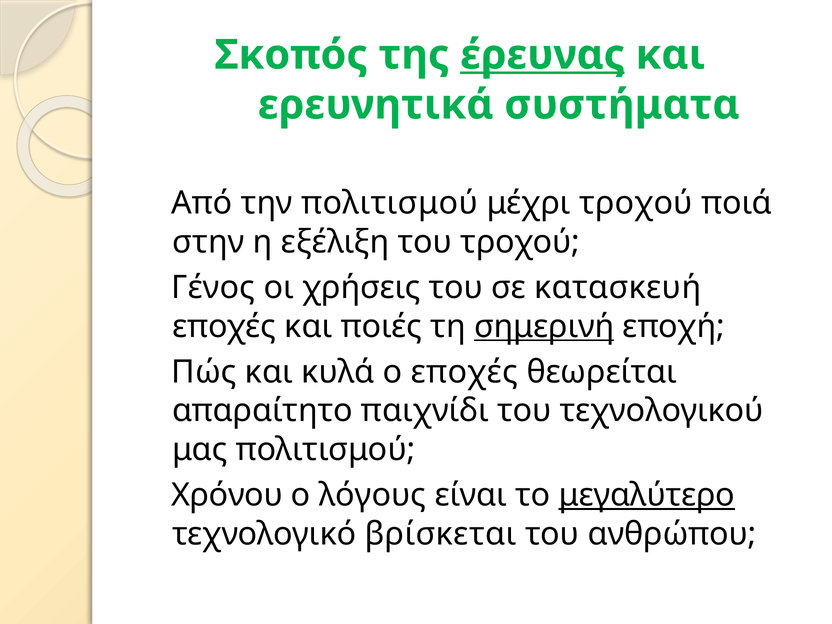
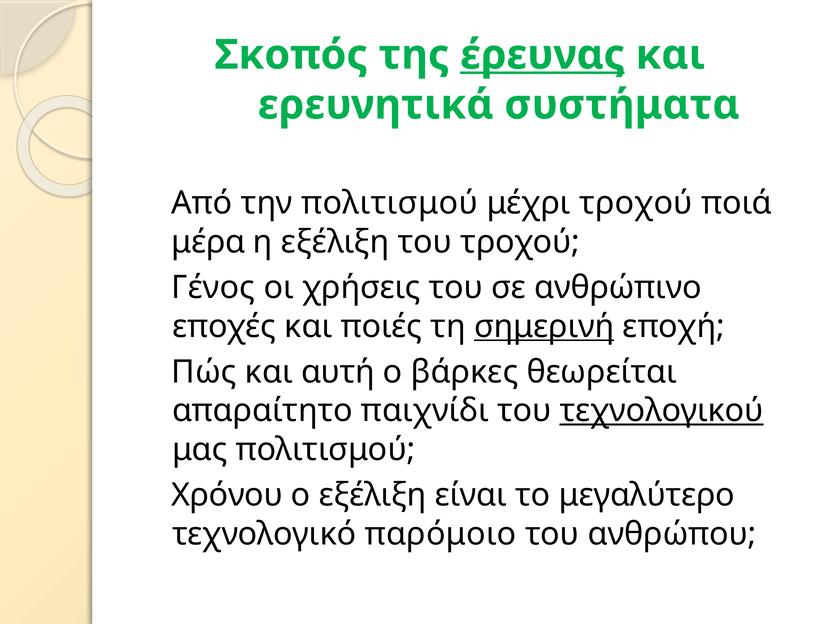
στην: στην -> μέρα (209, 242)
κατασκευή: κατασκευή -> ανθρώπινο (618, 288)
κυλά: κυλά -> αυτή (338, 372)
ο εποχές: εποχές -> βάρκες (465, 372)
τεχνολογικού underline: none -> present (662, 411)
ο λόγους: λόγους -> εξέλιξη (373, 495)
μεγαλύτερο underline: present -> none (647, 495)
βρίσκεται: βρίσκεται -> παρόμοιο (441, 534)
